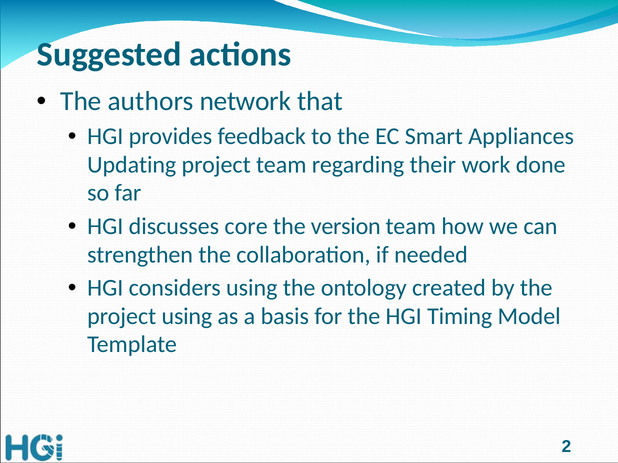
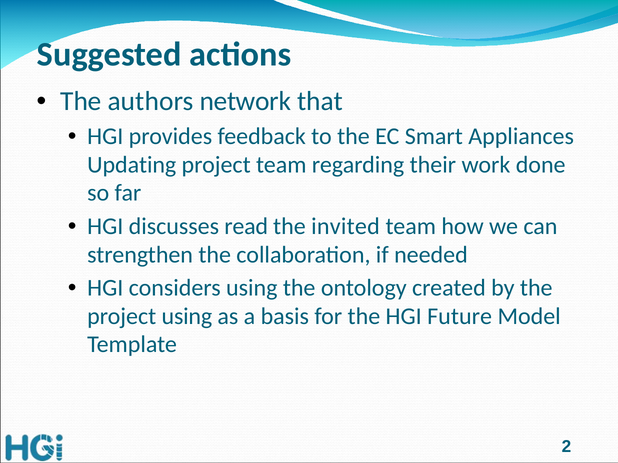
core: core -> read (246, 227)
version: version -> invited (345, 227)
Timing: Timing -> Future (460, 317)
